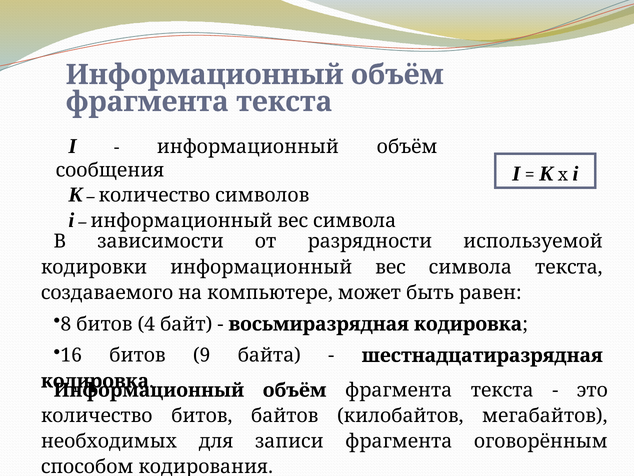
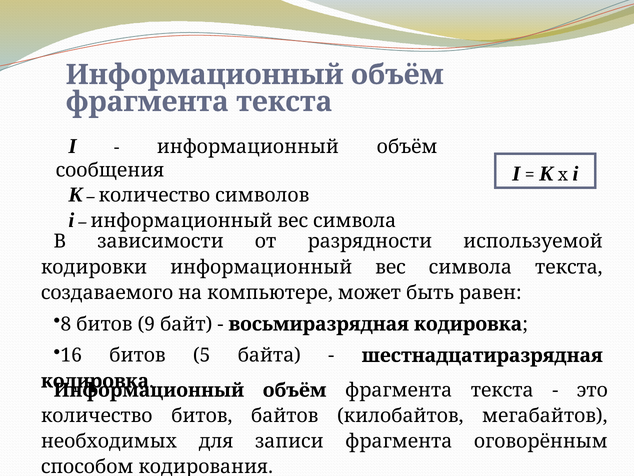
4: 4 -> 9 (146, 324)
9: 9 -> 5 (202, 355)
